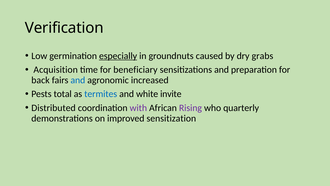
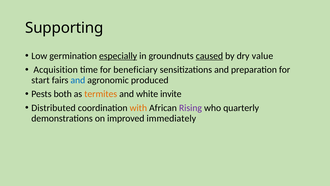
Verification: Verification -> Supporting (64, 28)
caused underline: none -> present (209, 56)
grabs: grabs -> value (262, 56)
back: back -> start (40, 80)
increased: increased -> produced (150, 80)
total: total -> both (63, 94)
termites colour: blue -> orange (101, 94)
with colour: purple -> orange (138, 108)
sensitization: sensitization -> immediately (171, 118)
